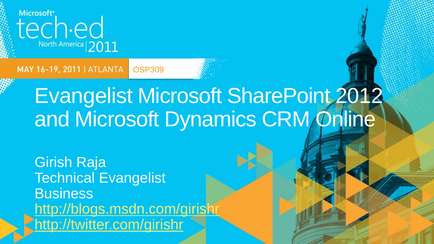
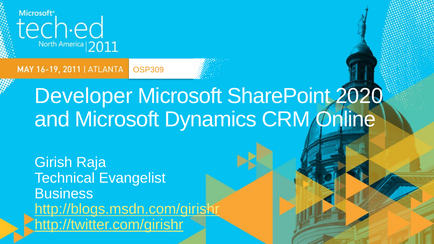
Evangelist: Evangelist -> Developer (84, 96)
2012: 2012 -> 2020 (359, 96)
